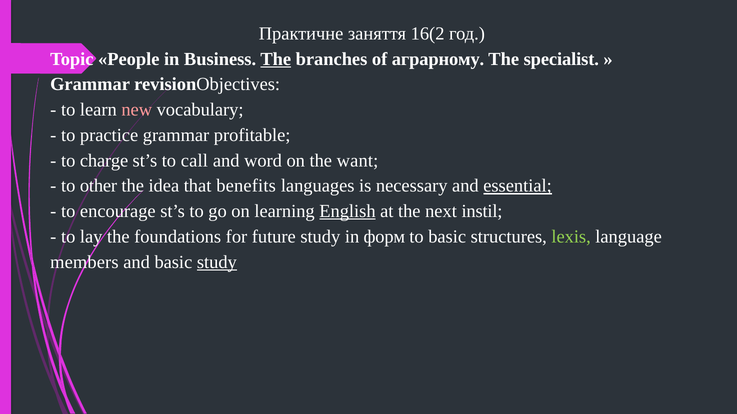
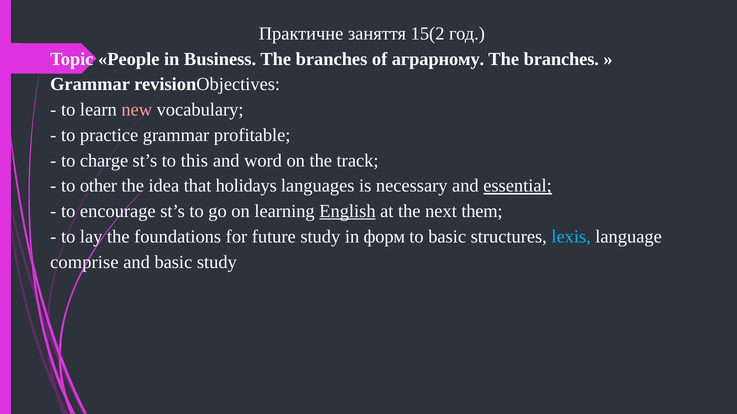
16(2: 16(2 -> 15(2 (428, 34)
The underline: present -> none (276, 59)
specialist: specialist -> branches (561, 59)
call: call -> this (194, 161)
want: want -> track (358, 161)
benefits: benefits -> holidays (246, 186)
instil: instil -> them (482, 212)
lexis colour: light green -> light blue (571, 237)
members: members -> comprise (84, 262)
study underline: present -> none (217, 262)
